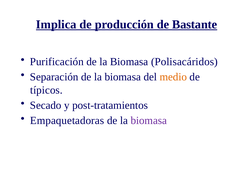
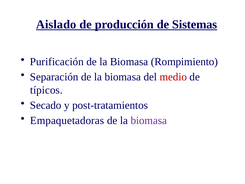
Implica: Implica -> Aislado (56, 24)
Bastante: Bastante -> Sistemas (195, 24)
Polisacáridos: Polisacáridos -> Rompimiento (184, 62)
medio colour: orange -> red (173, 77)
